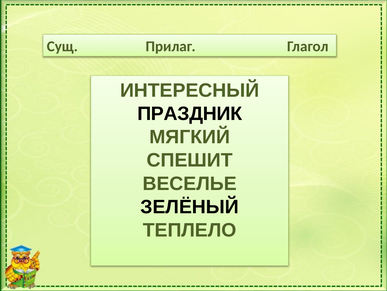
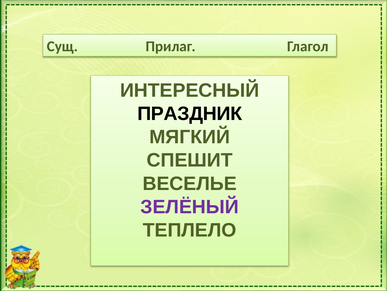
ЗЕЛЁНЫЙ colour: black -> purple (190, 206)
